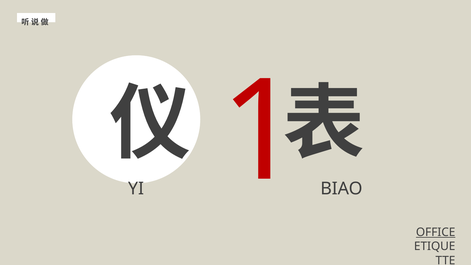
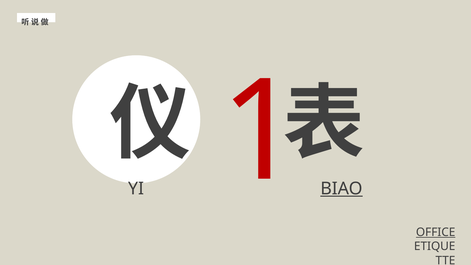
BIAO underline: none -> present (342, 188)
